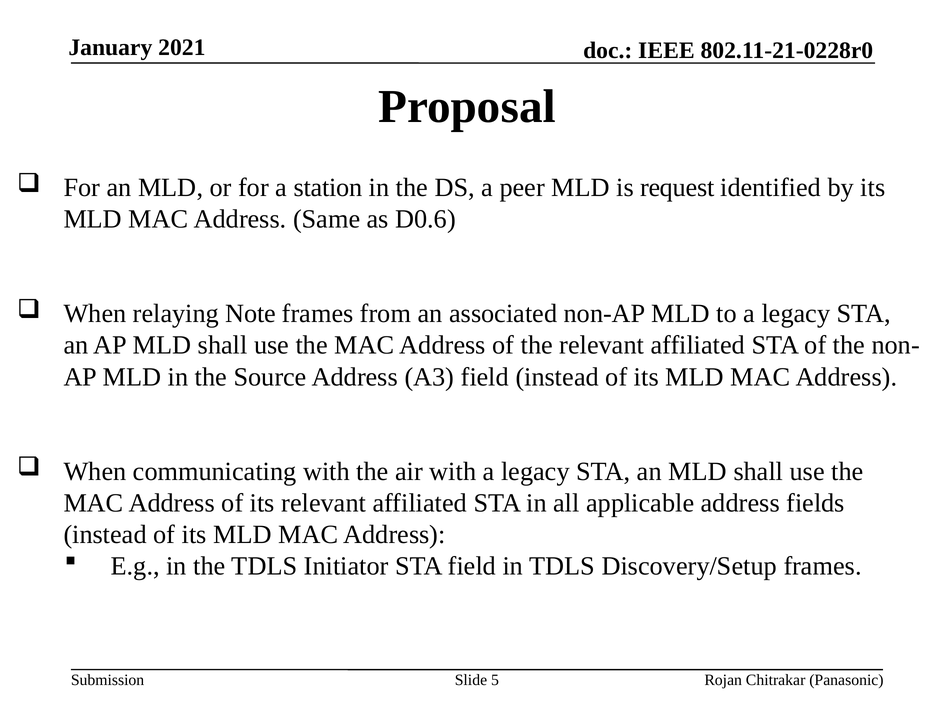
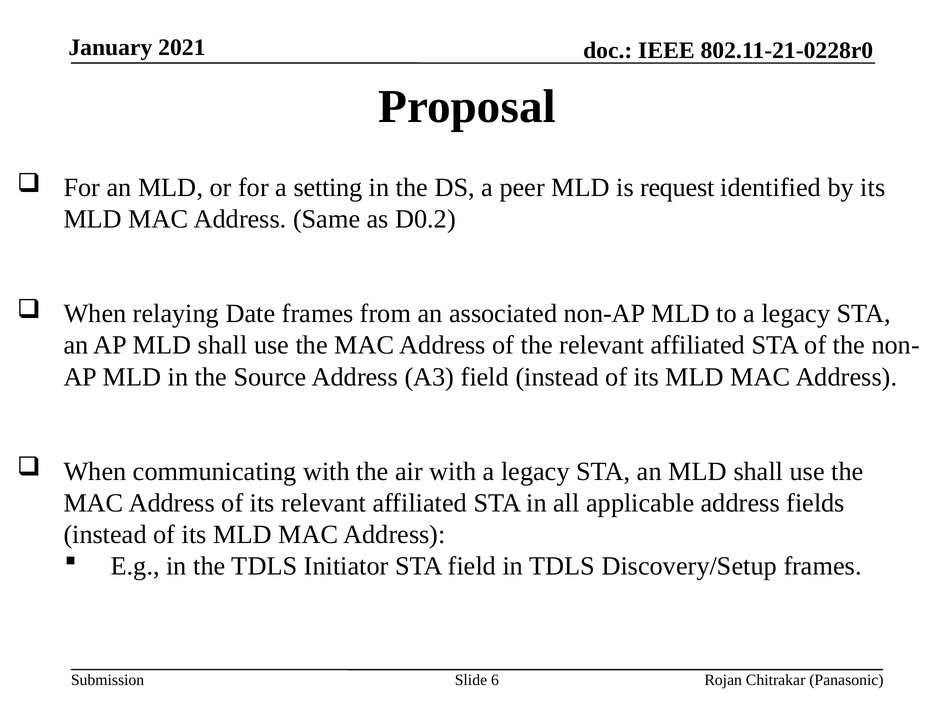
station: station -> setting (328, 188)
D0.6: D0.6 -> D0.2 (426, 219)
Note: Note -> Date (250, 314)
5: 5 -> 6 (495, 680)
